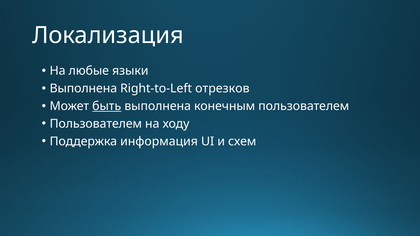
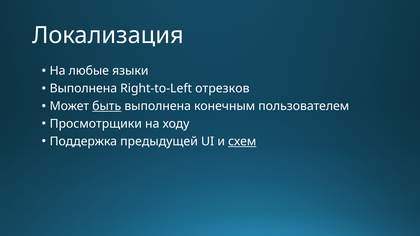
Пользователем: Пользователем -> Просмотрщики (96, 124)
информация: информация -> предыдущей (159, 141)
схем underline: none -> present (242, 141)
